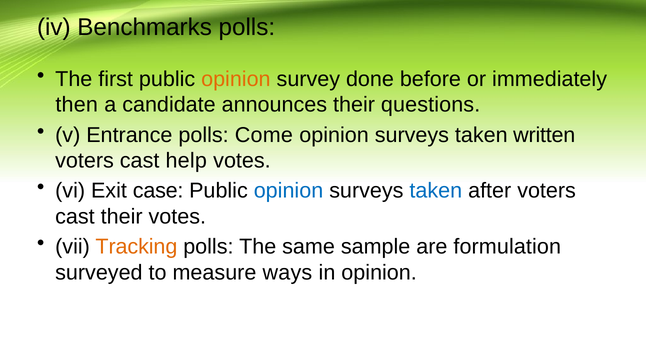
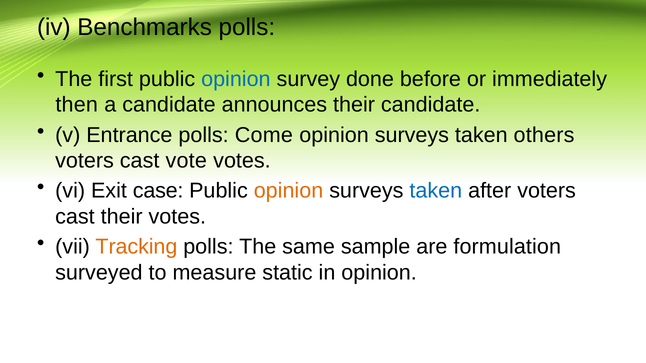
opinion colour: orange -> blue (236, 79)
their questions: questions -> candidate (431, 105)
written: written -> others (544, 135)
help: help -> vote (186, 161)
opinion colour: blue -> orange (288, 191)
ways: ways -> static (288, 273)
